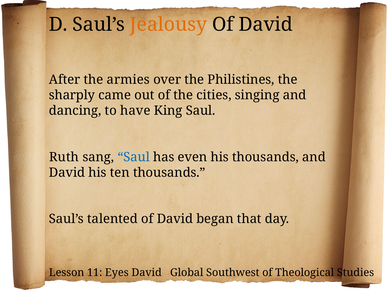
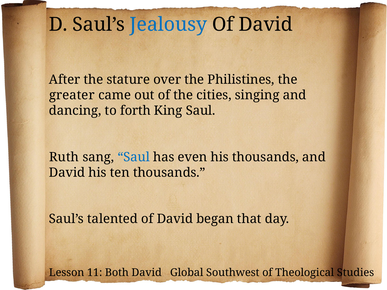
Jealousy colour: orange -> blue (168, 25)
armies: armies -> stature (128, 80)
sharply: sharply -> greater (72, 95)
have: have -> forth (135, 111)
Eyes: Eyes -> Both (117, 273)
